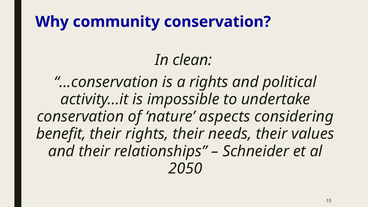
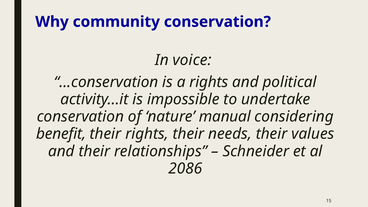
clean: clean -> voice (192, 60)
aspects: aspects -> manual (225, 117)
2050: 2050 -> 2086 (185, 169)
